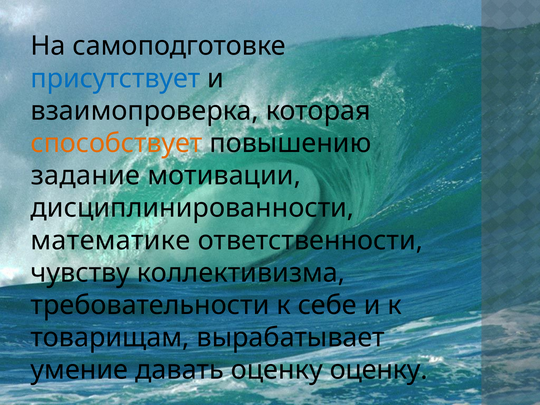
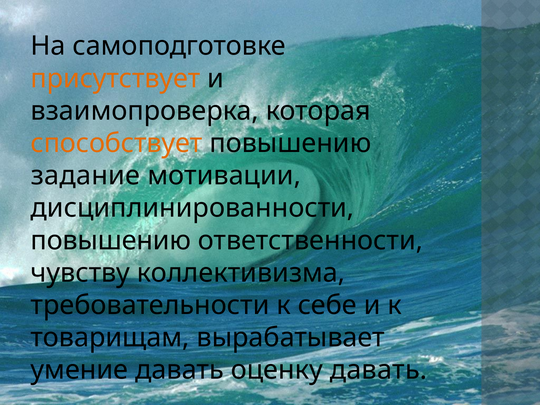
присутствует colour: blue -> orange (116, 78)
математике: математике -> повышению (111, 240)
оценку оценку: оценку -> давать (378, 370)
